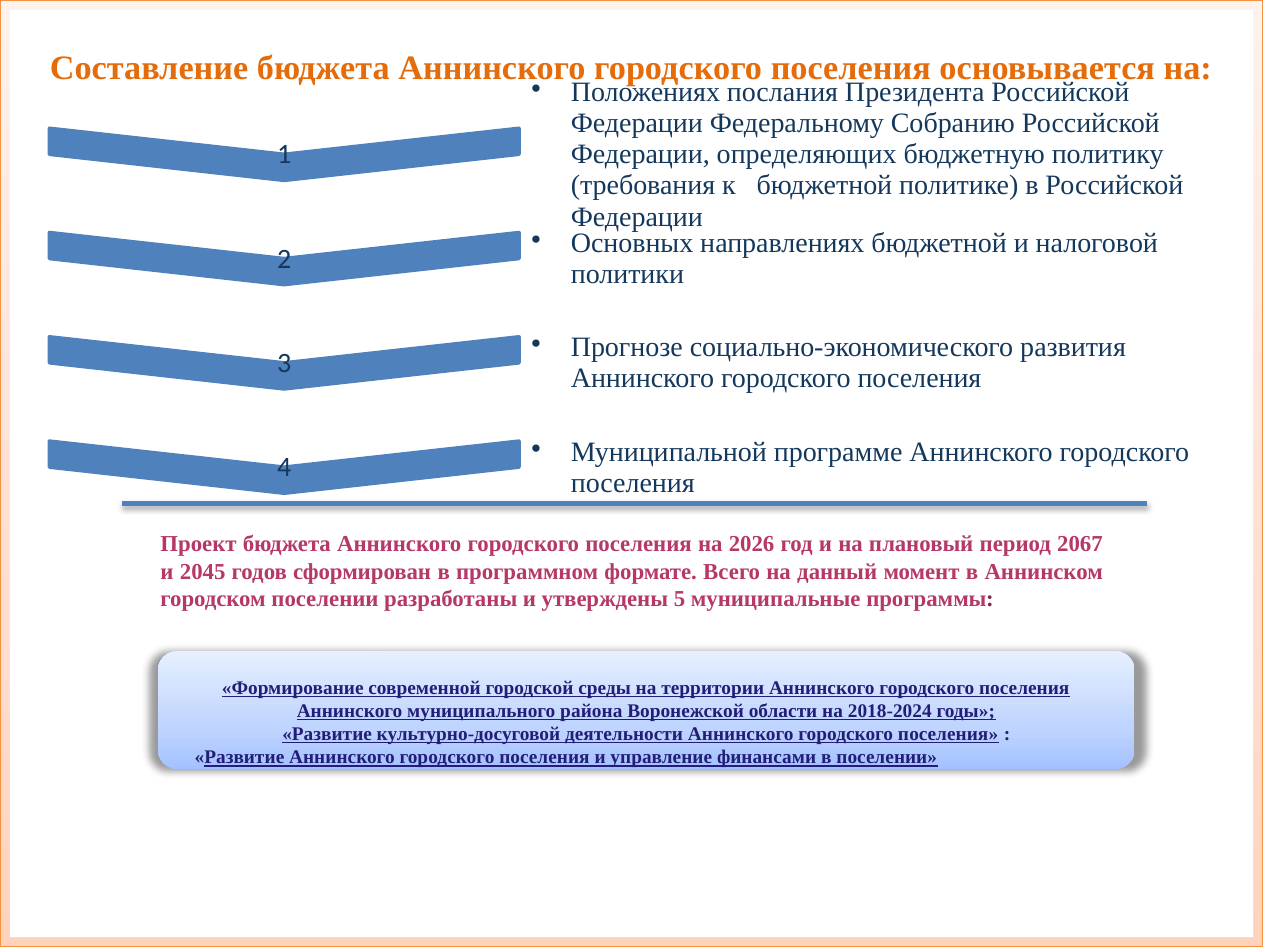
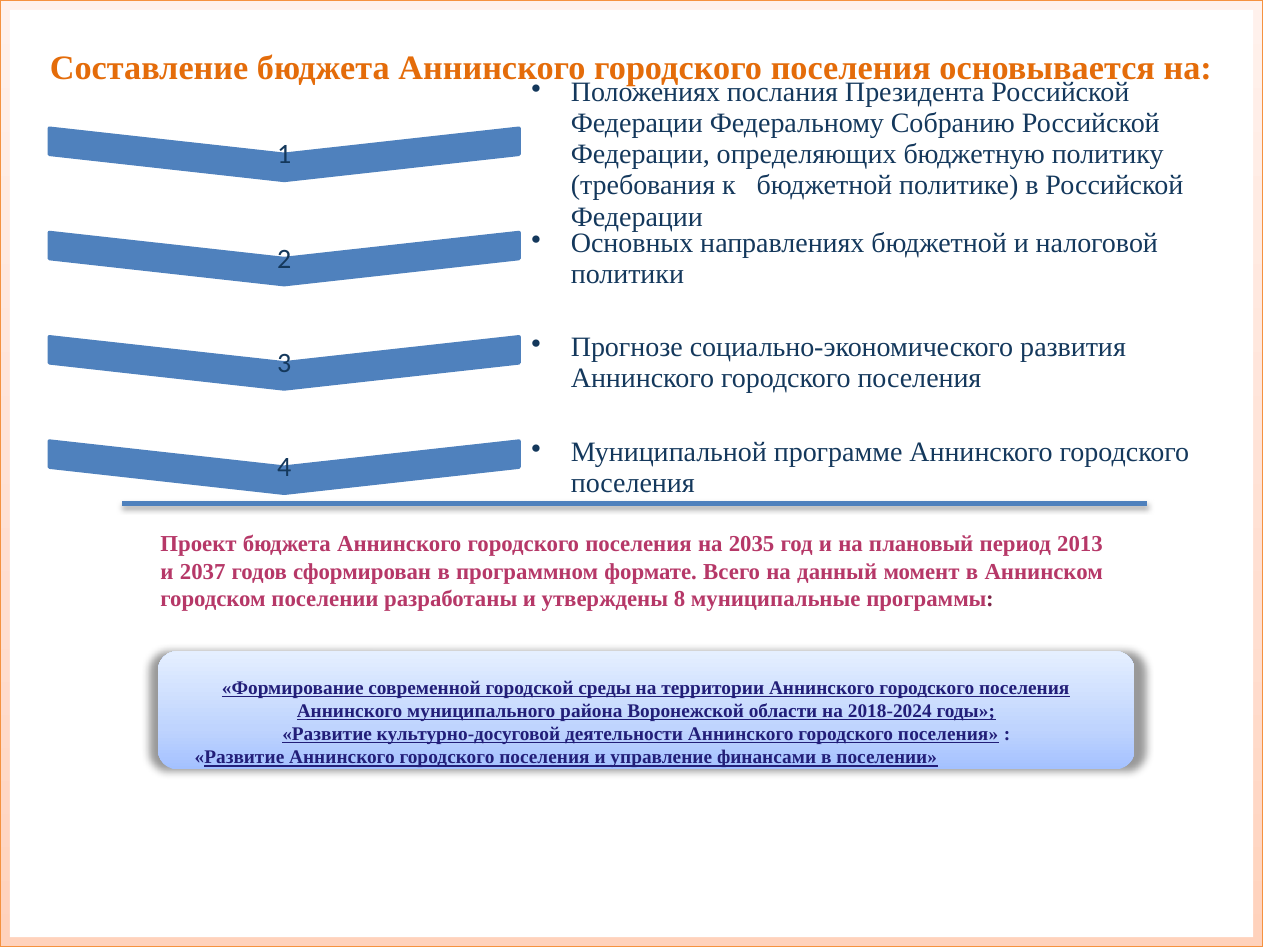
2026: 2026 -> 2035 (752, 544)
2067: 2067 -> 2013 (1080, 544)
2045: 2045 -> 2037 (203, 572)
5: 5 -> 8 (680, 599)
